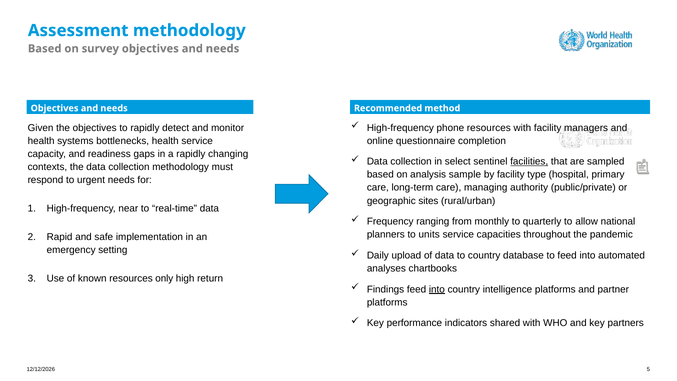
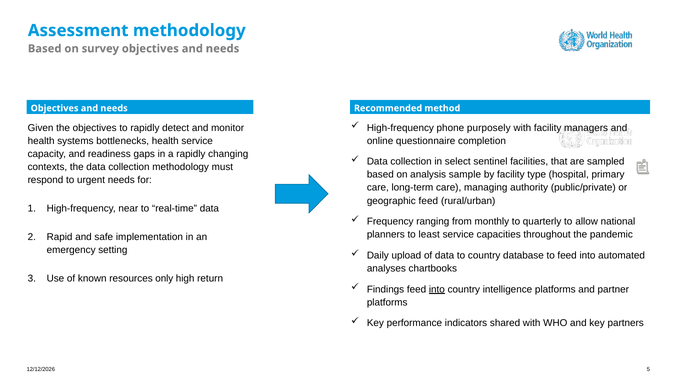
phone resources: resources -> purposely (489, 128)
facilities underline: present -> none (529, 162)
geographic sites: sites -> feed (428, 201)
units: units -> least (429, 234)
